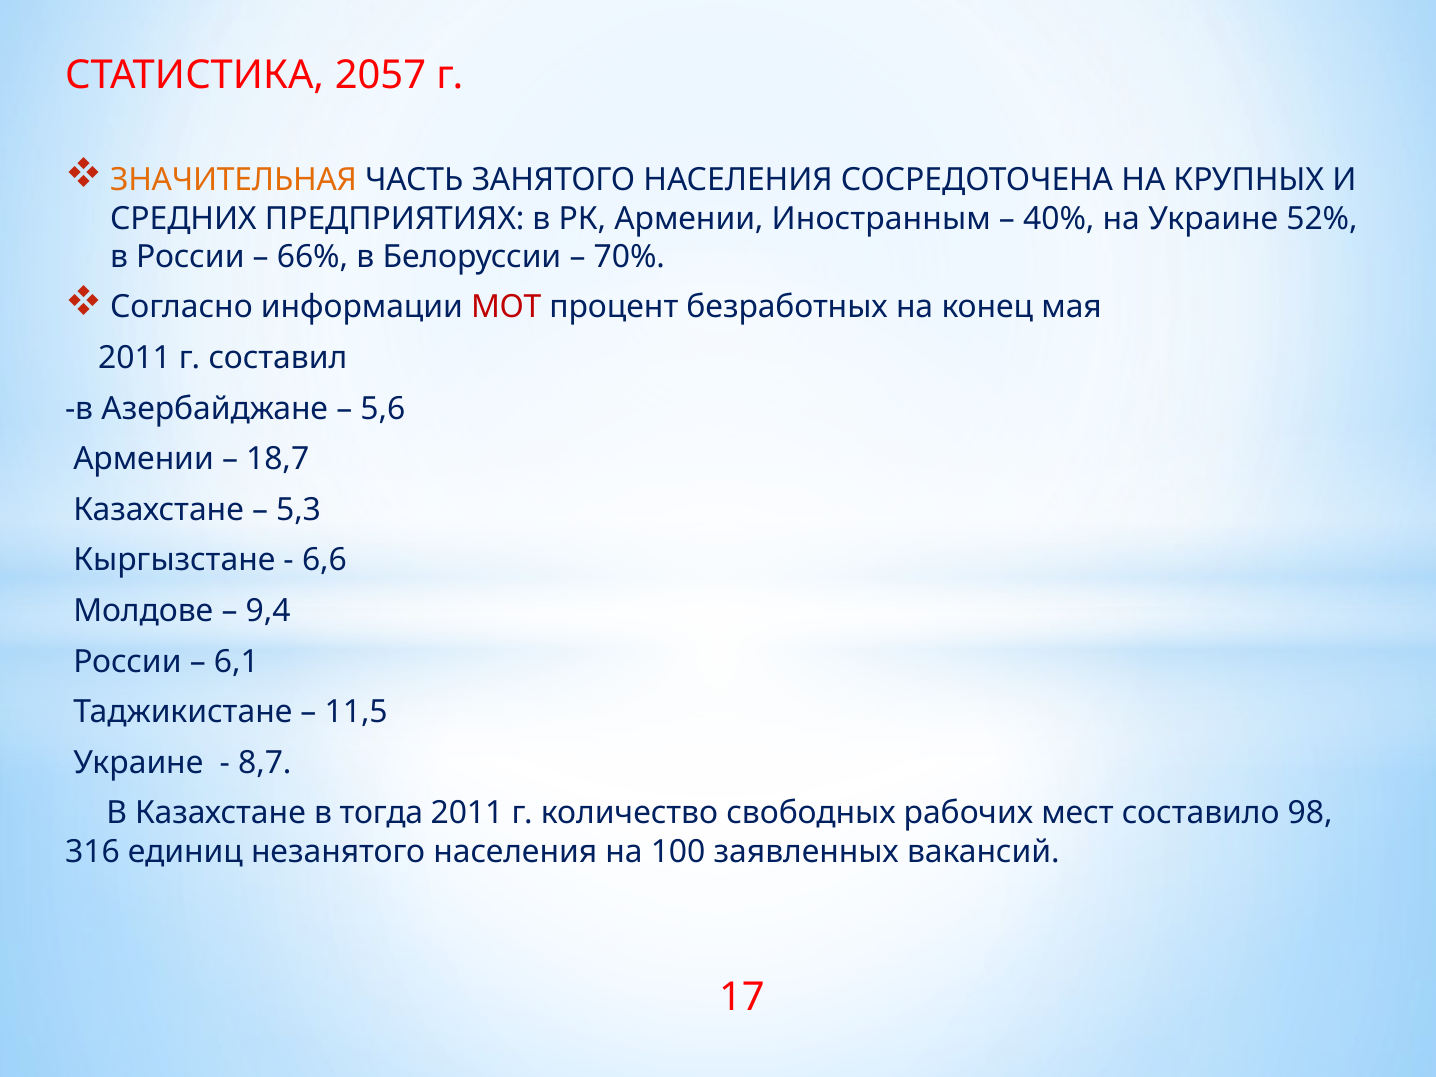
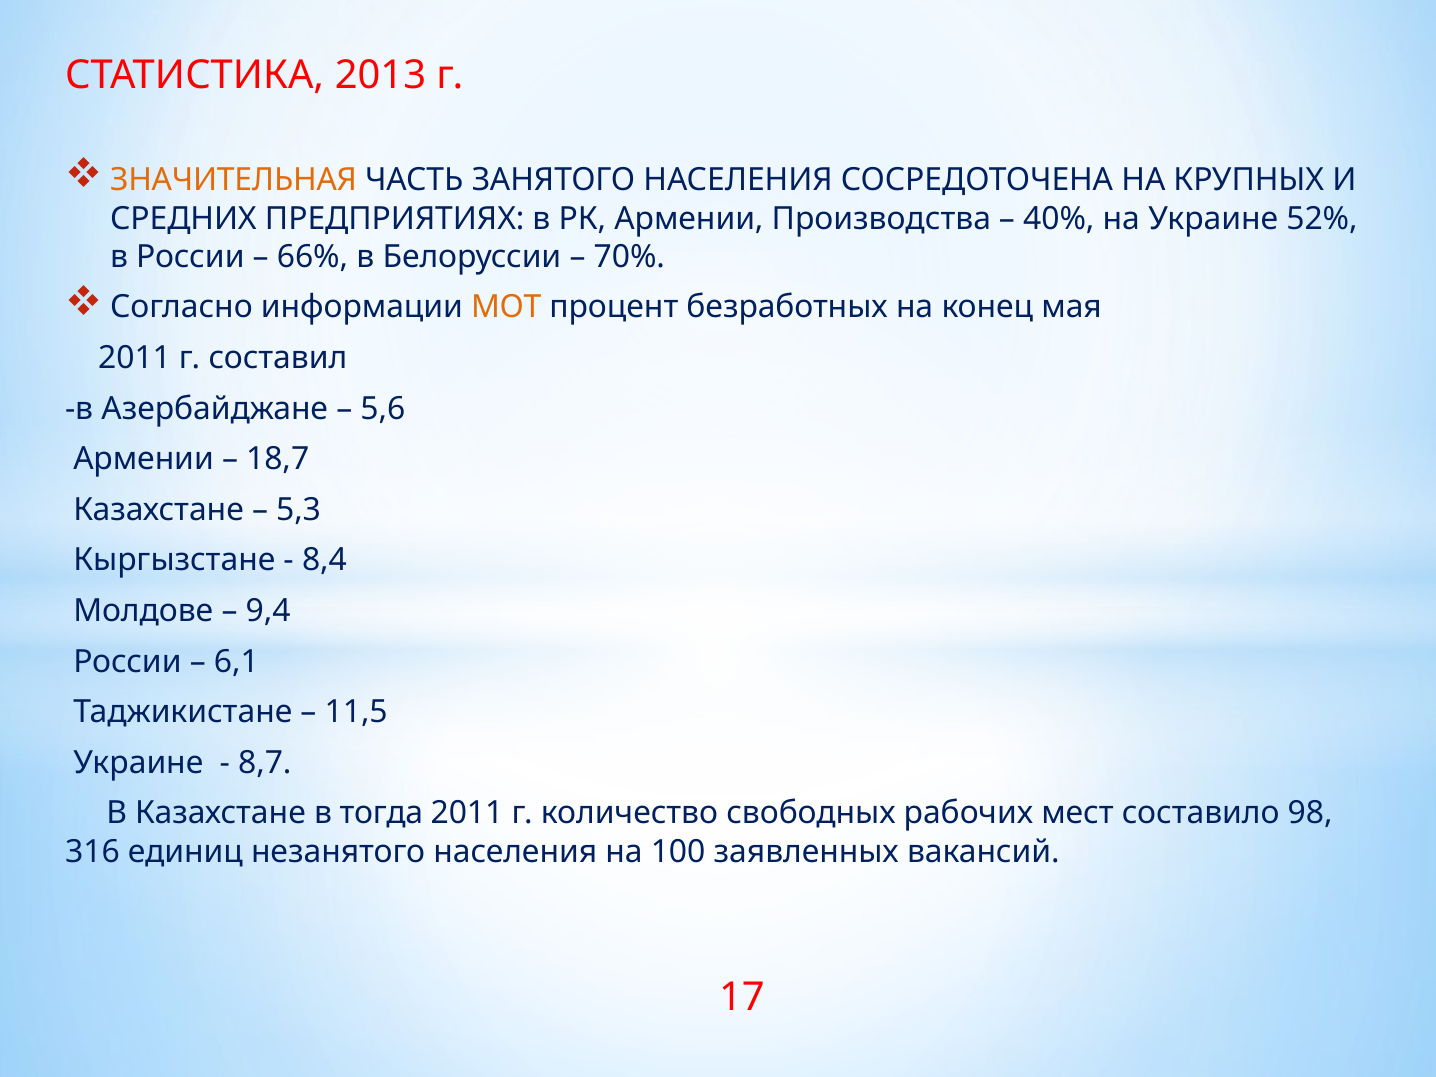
2057: 2057 -> 2013 (380, 75)
Иностранным: Иностранным -> Производства (881, 219)
МОТ colour: red -> orange (506, 307)
6,6: 6,6 -> 8,4 (324, 560)
